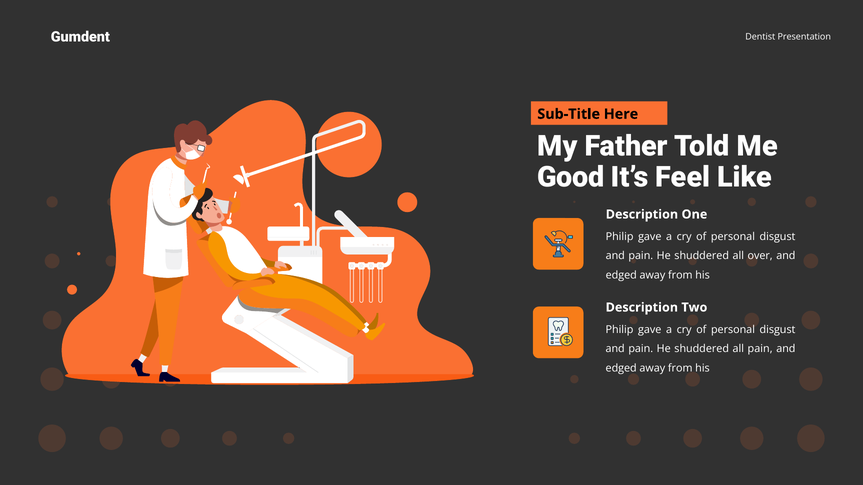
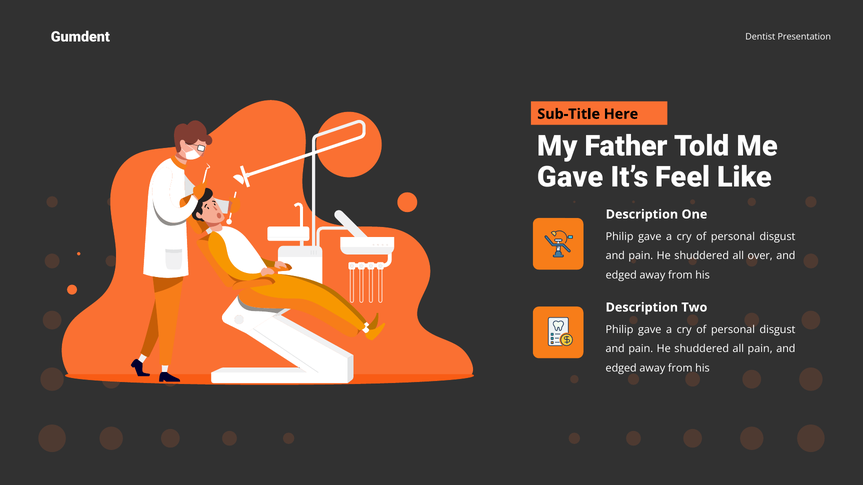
Good: Good -> Gave (570, 178)
